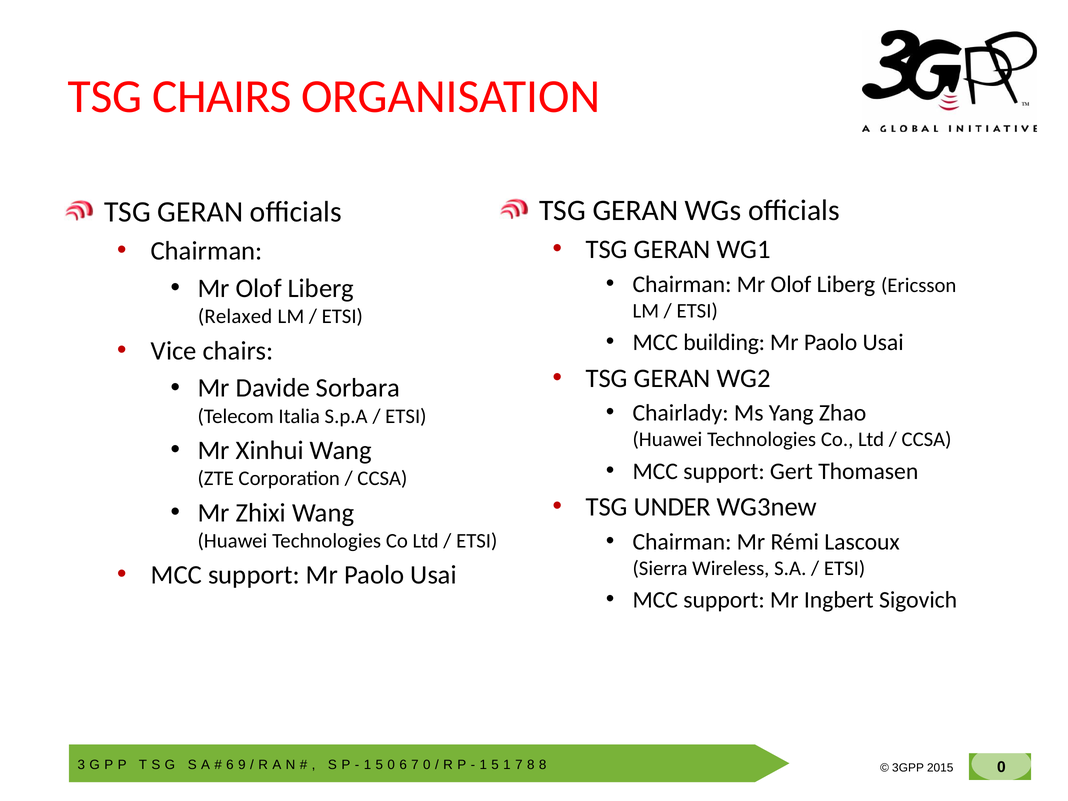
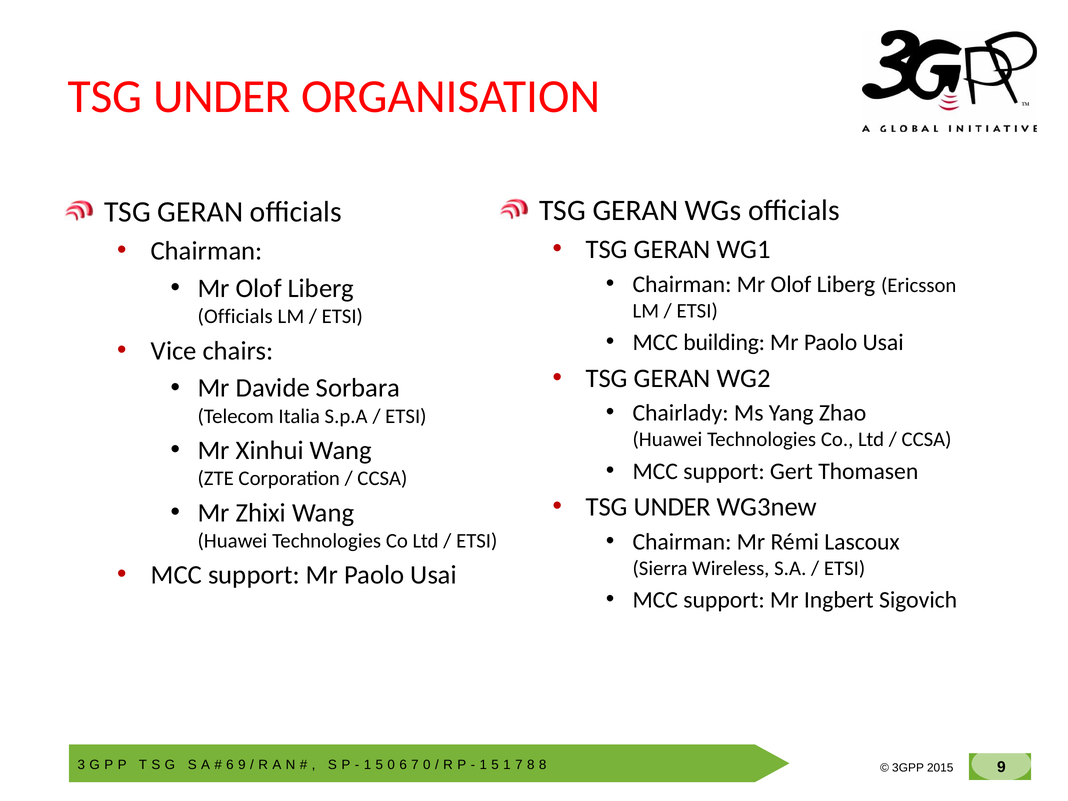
CHAIRS: CHAIRS -> UNDER (222, 97)
Relaxed: Relaxed -> Officials (235, 317)
0: 0 -> 9 (1001, 767)
